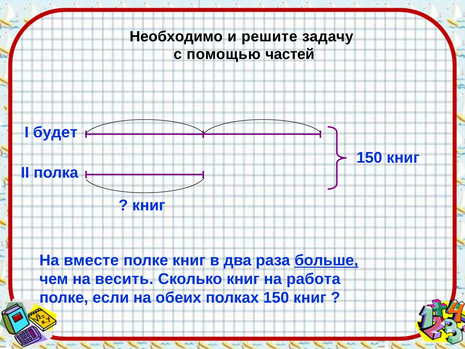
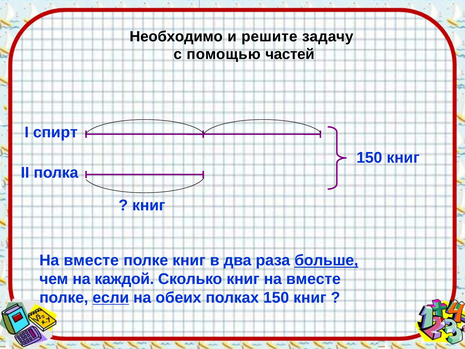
будет: будет -> спирт (55, 132)
весить: весить -> каждой (124, 279)
Сколько книг на работа: работа -> вместе (313, 279)
если underline: none -> present (111, 297)
